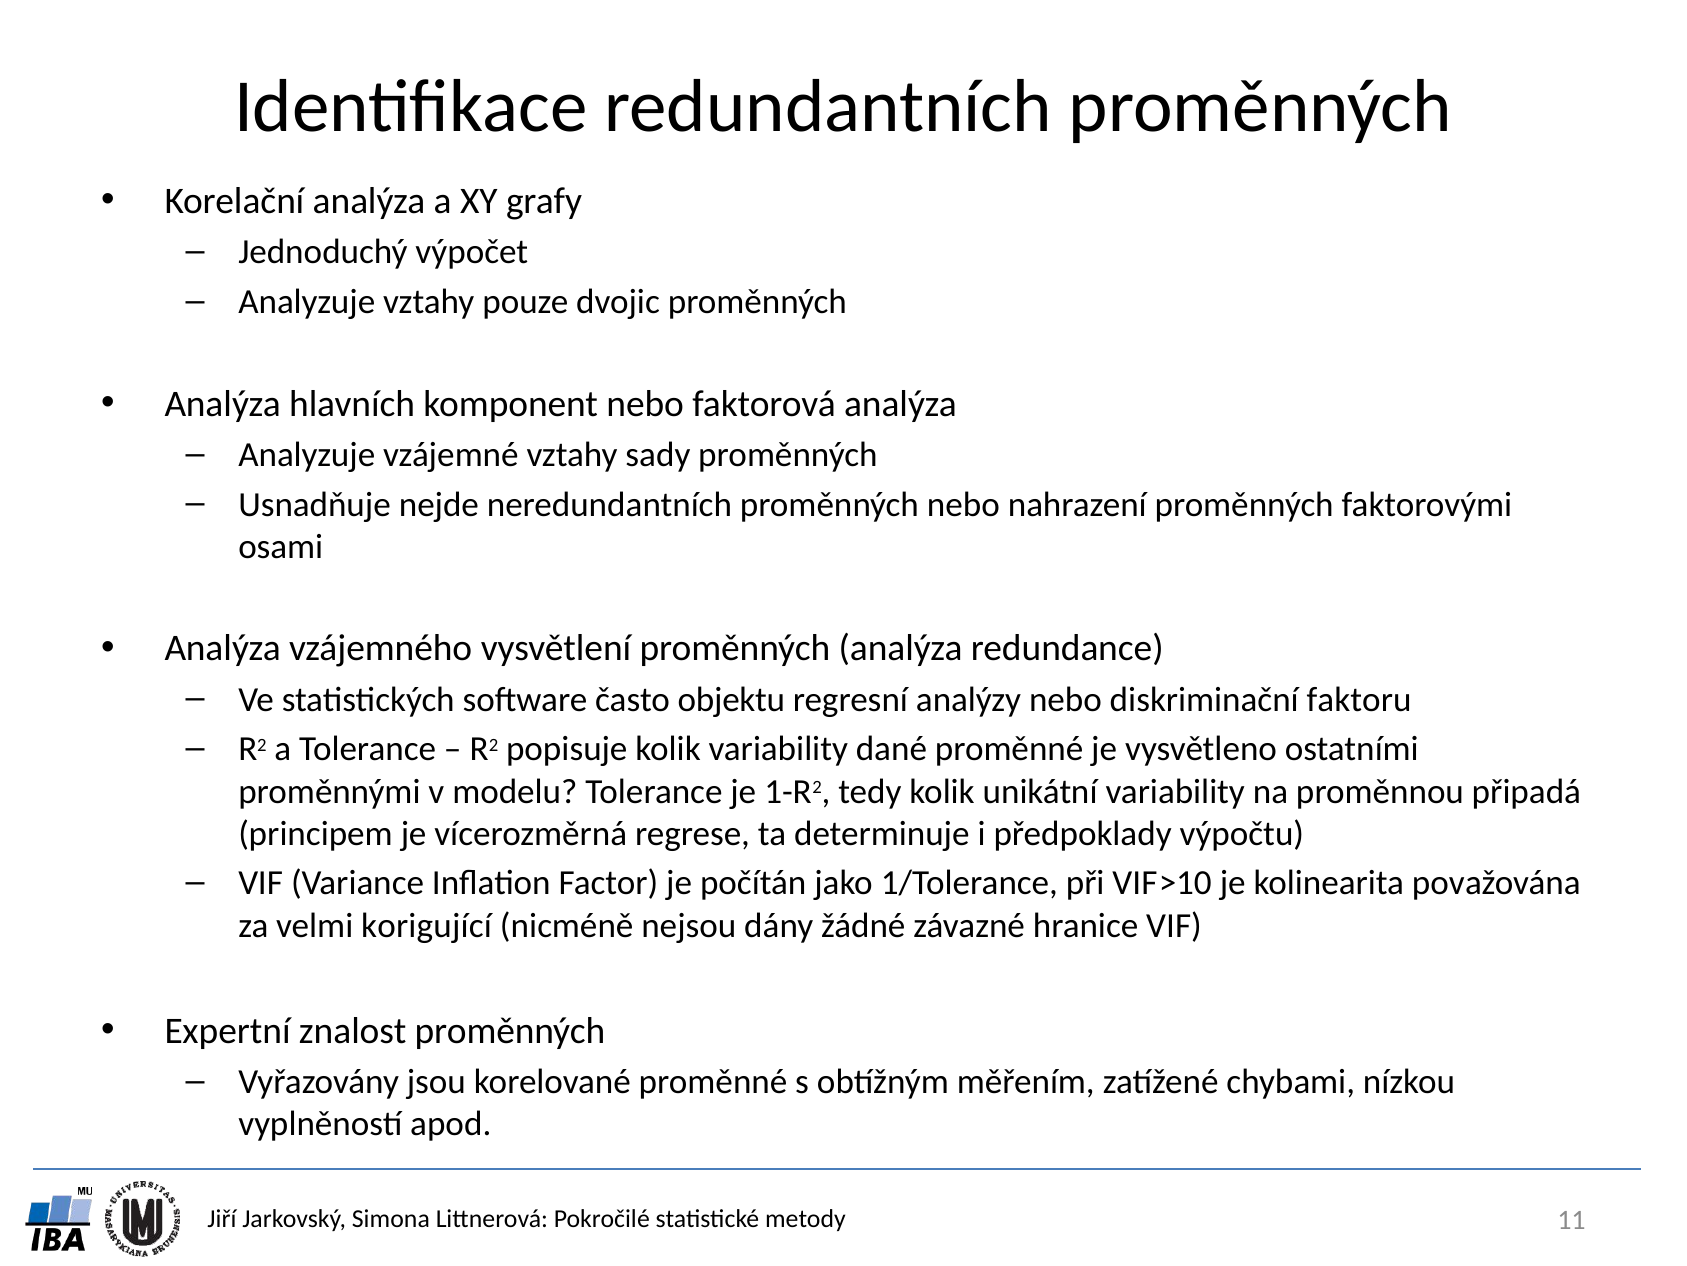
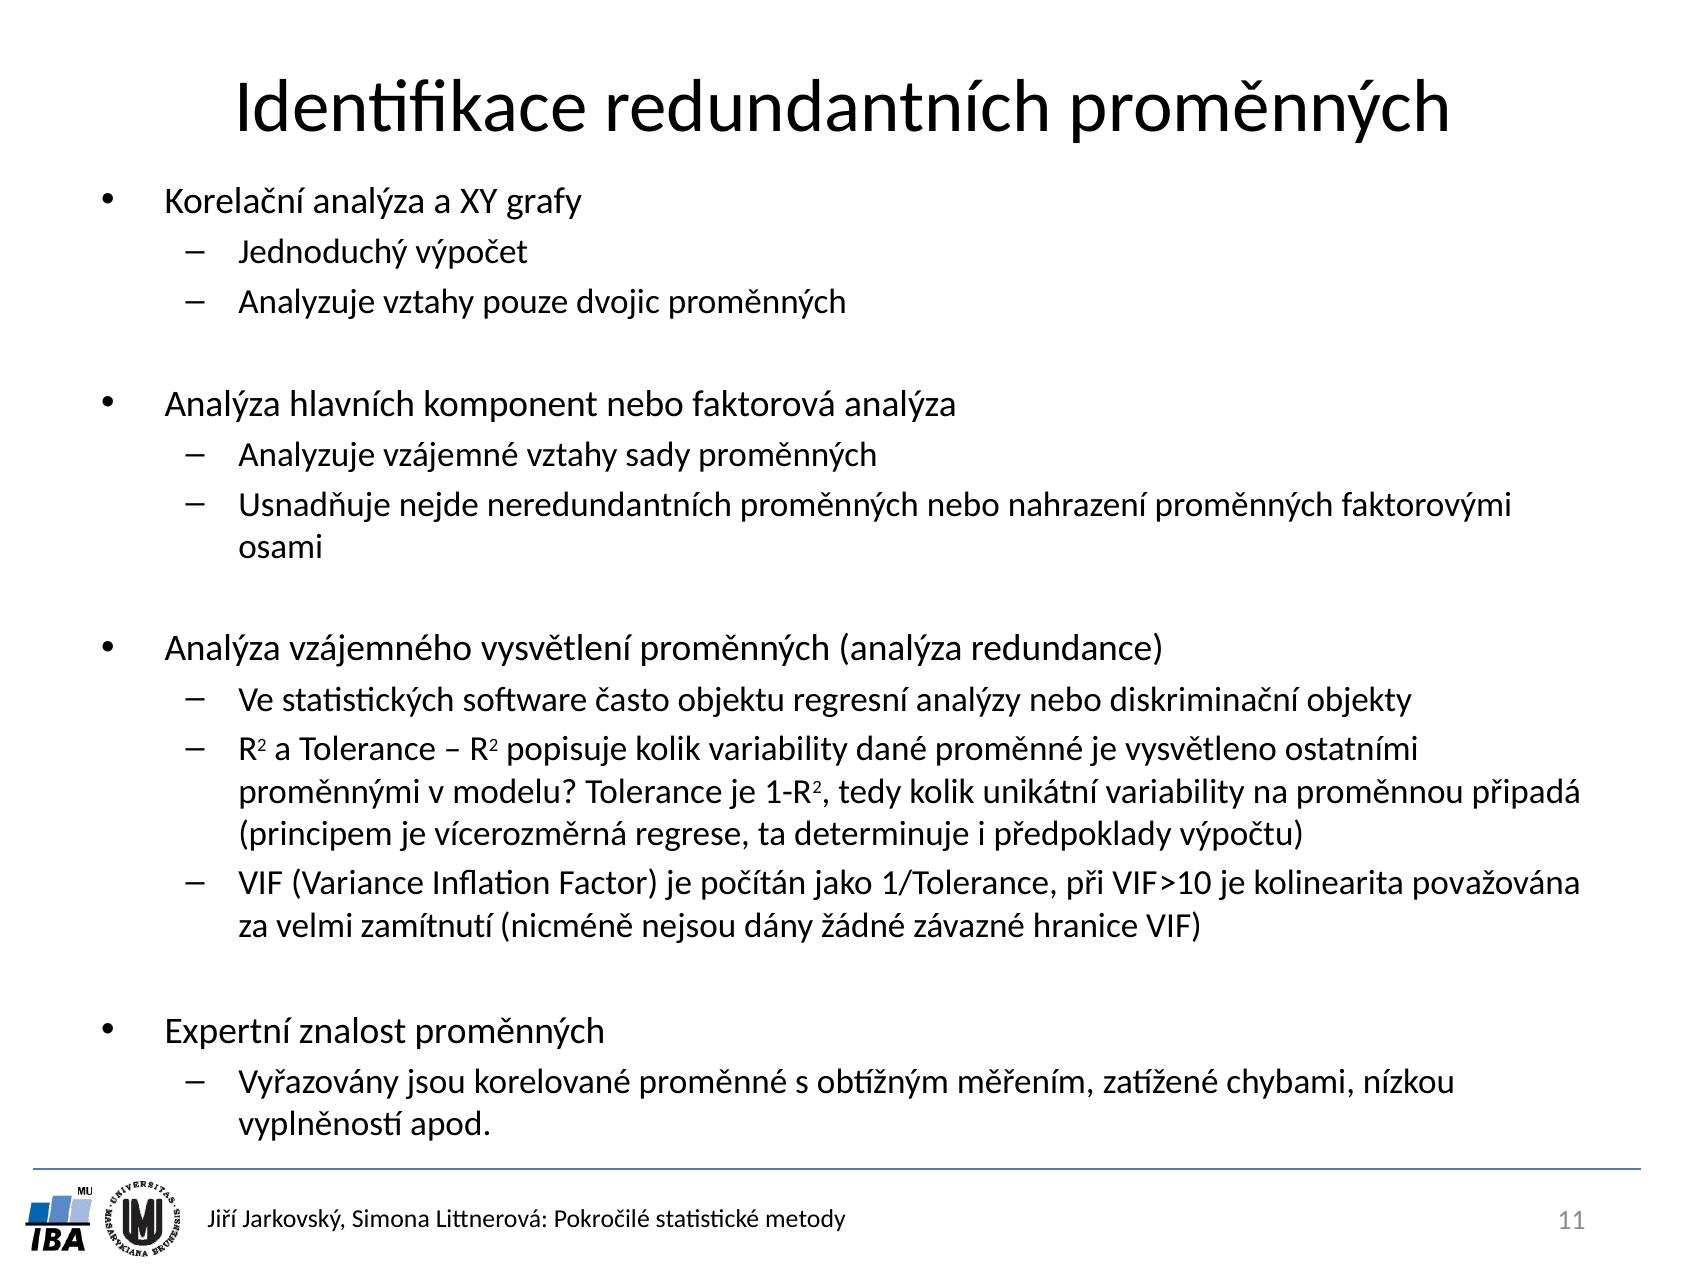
faktoru: faktoru -> objekty (1359, 699)
korigující: korigující -> zamítnutí (427, 925)
